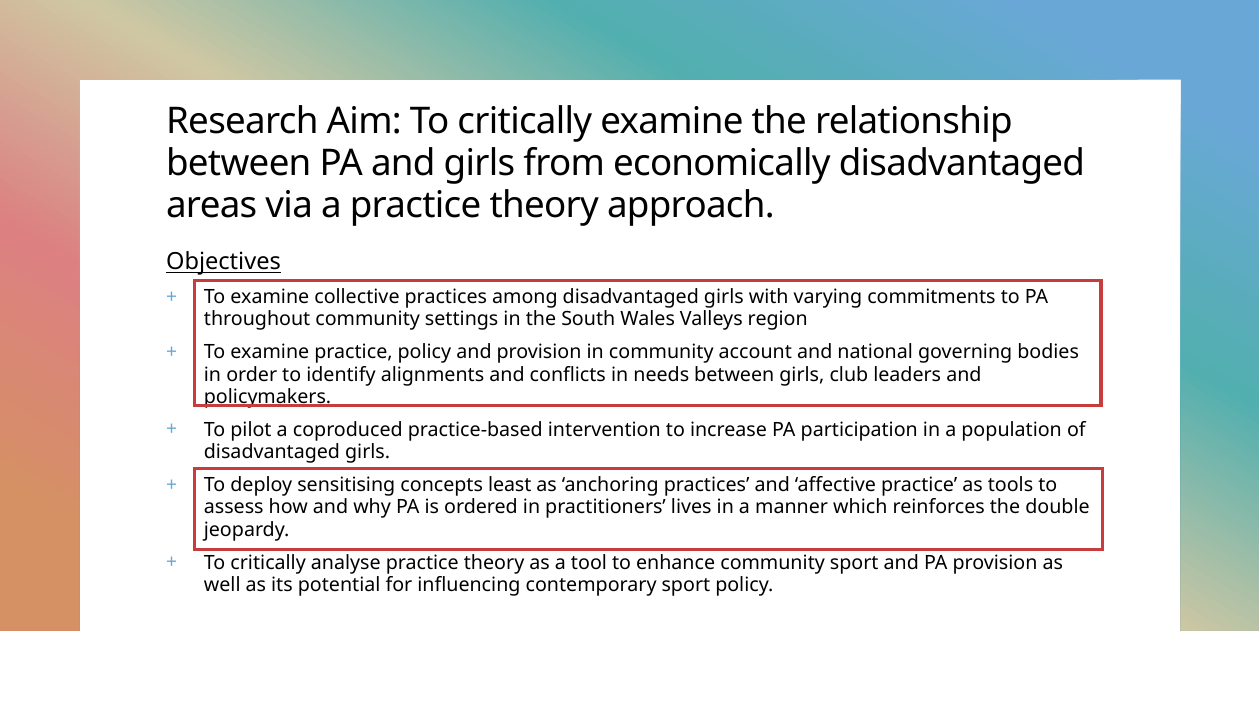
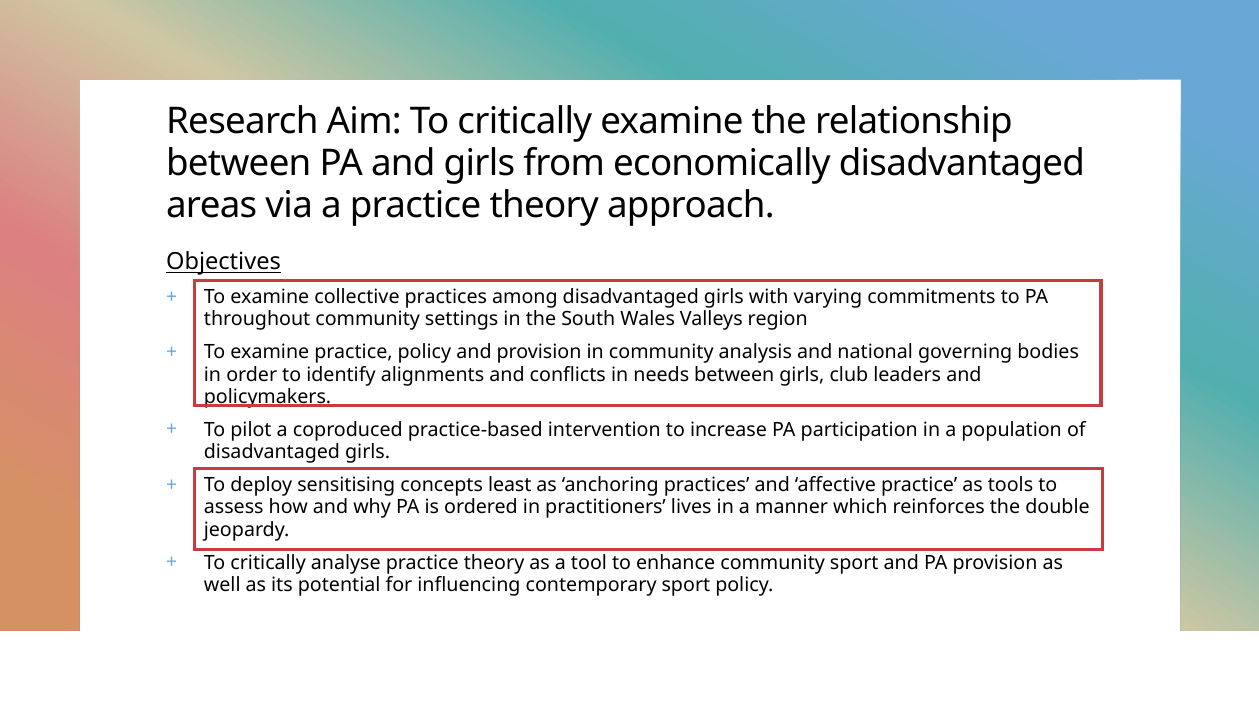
account: account -> analysis (755, 352)
